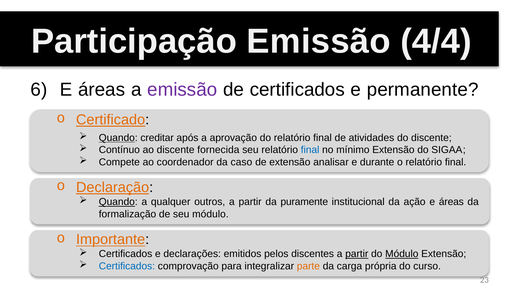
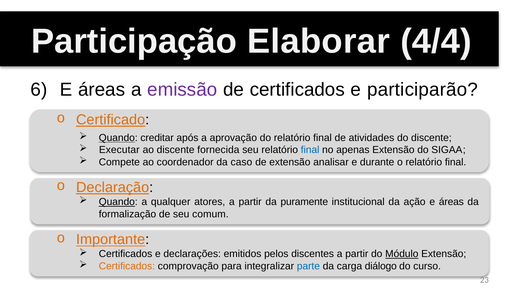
Participação Emissão: Emissão -> Elaborar (319, 41)
permanente: permanente -> participarão (423, 90)
Contínuo: Contínuo -> Executar (119, 150)
mínimo: mínimo -> apenas (353, 150)
outros: outros -> atores (210, 202)
seu módulo: módulo -> comum (210, 214)
partir underline: present -> none (357, 254)
Certificados colour: blue -> orange (127, 266)
parte colour: orange -> blue (308, 266)
própria: própria -> diálogo (381, 266)
